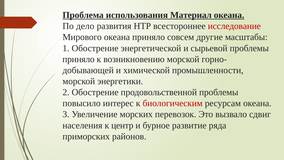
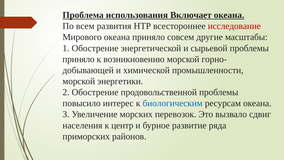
Материал: Материал -> Включает (191, 15)
дело: дело -> всем (85, 26)
биологическим colour: red -> blue (173, 103)
